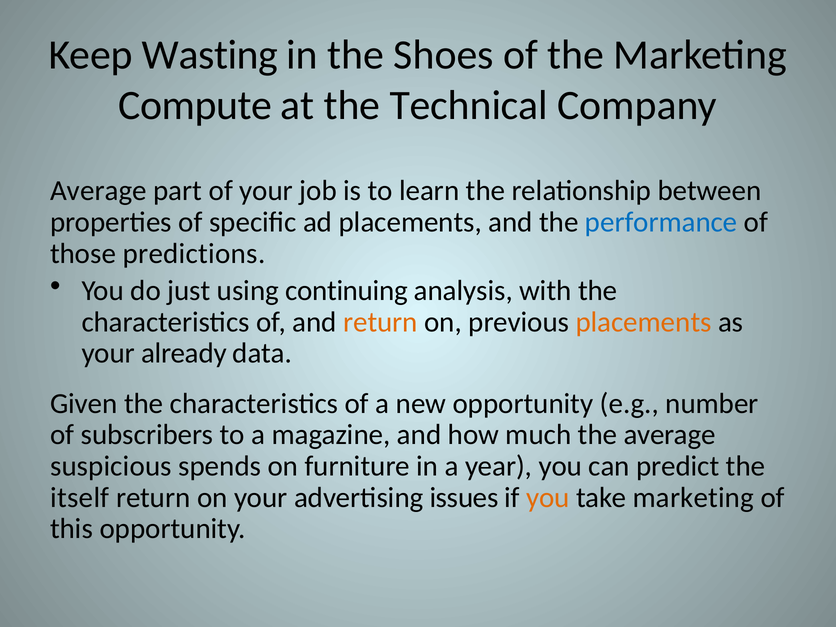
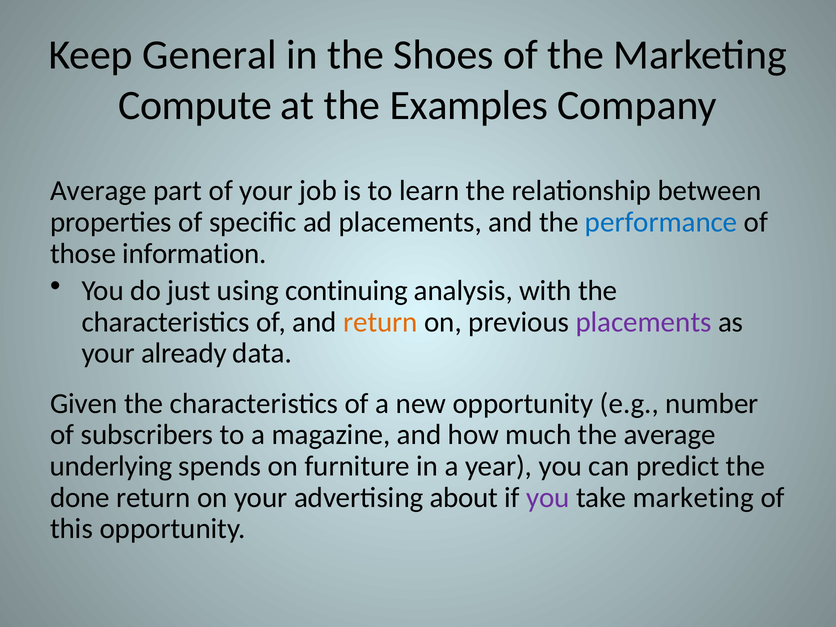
Wasting: Wasting -> General (210, 55)
Technical: Technical -> Examples (469, 105)
predictions: predictions -> information (194, 253)
placements colour: orange -> purple (644, 322)
suspicious: suspicious -> underlying (111, 466)
itself: itself -> done (80, 497)
issues: issues -> about (464, 497)
you colour: orange -> purple (548, 497)
